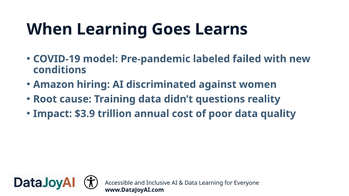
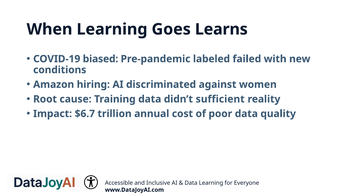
model: model -> biased (101, 59)
questions: questions -> sufficient (220, 99)
$3.9: $3.9 -> $6.7 (85, 114)
